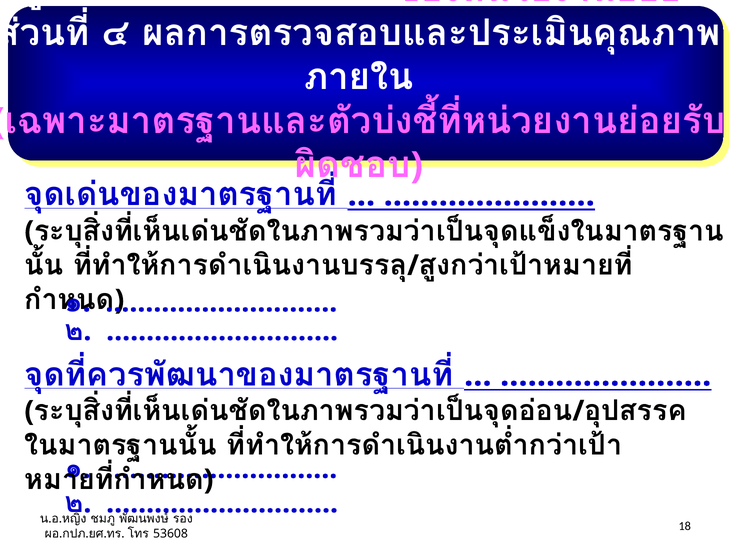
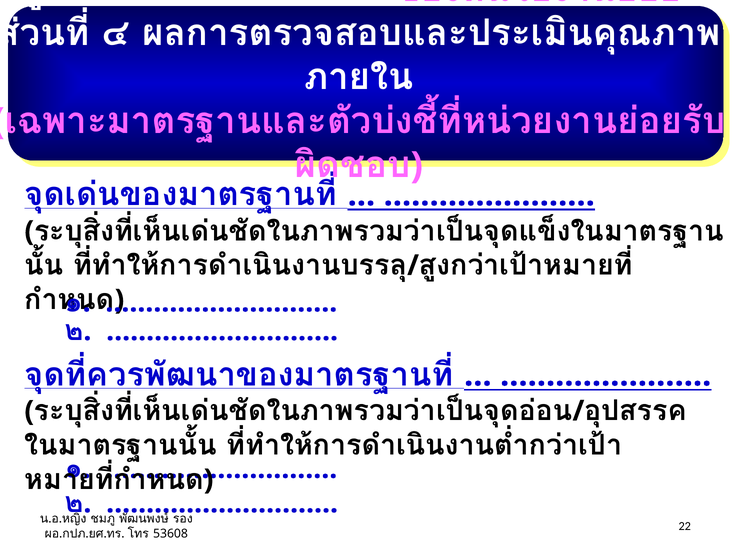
18: 18 -> 22 (685, 526)
